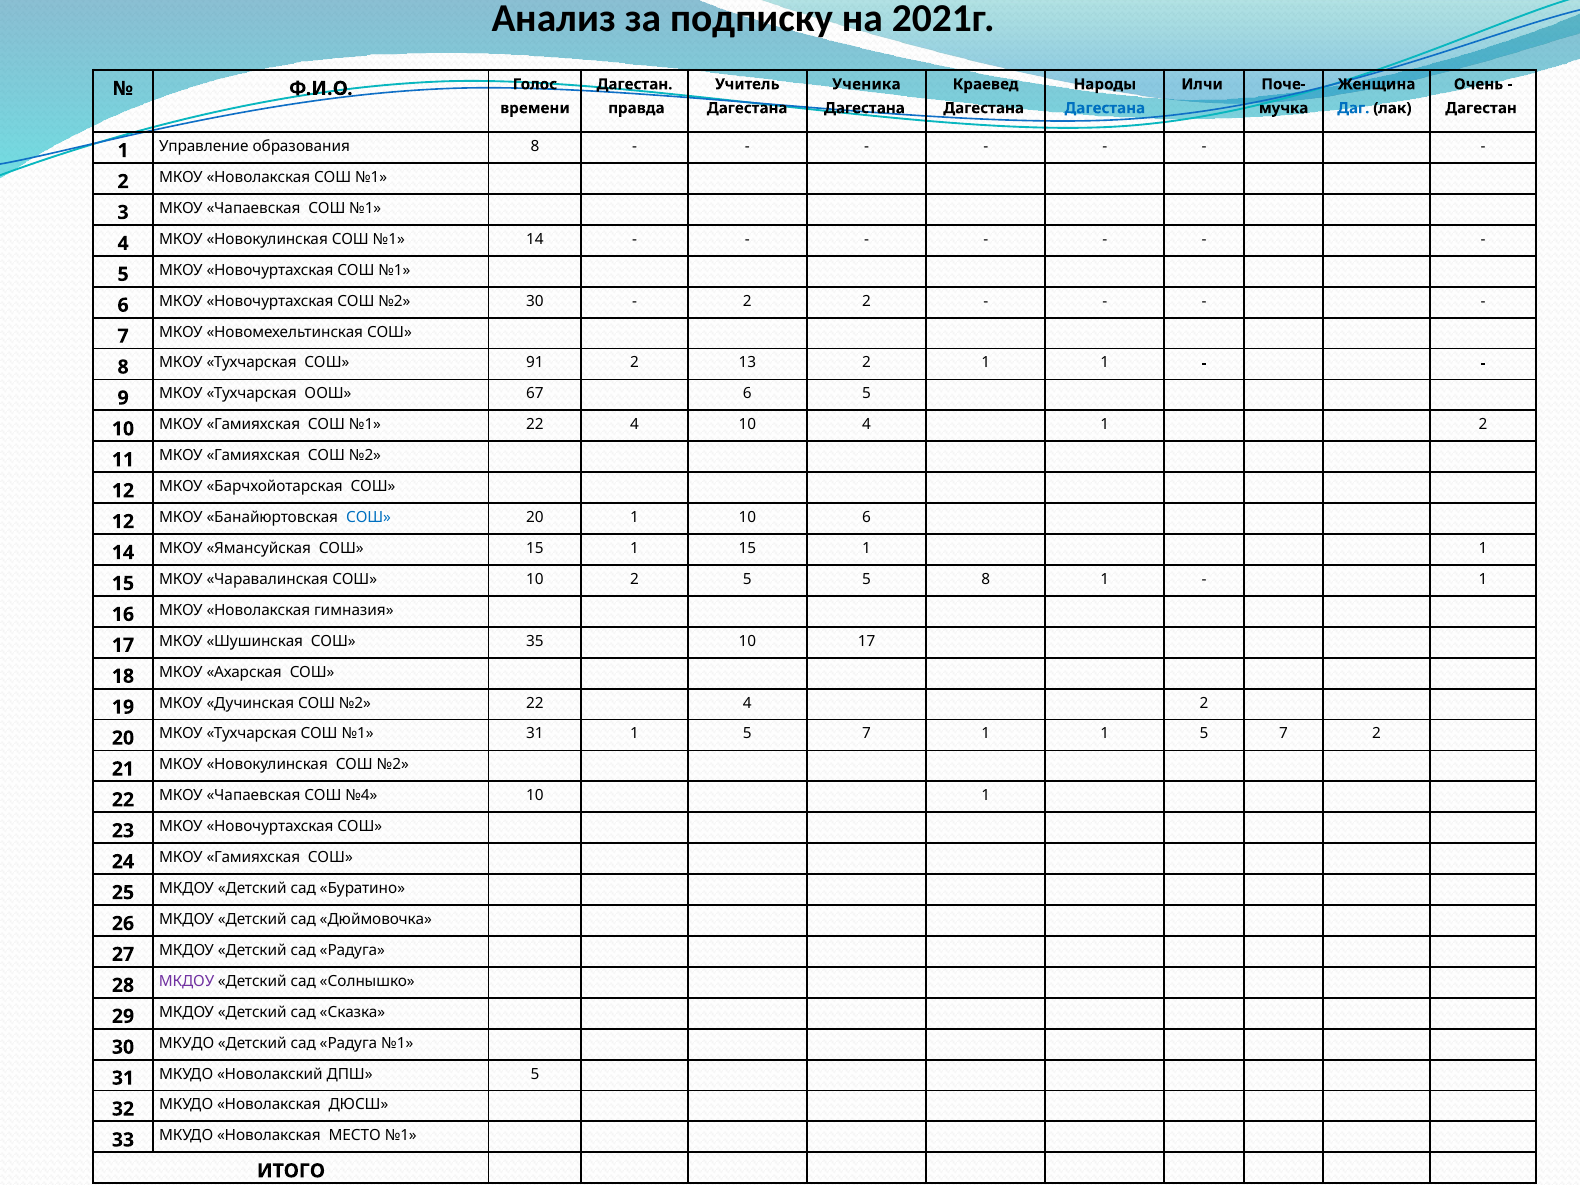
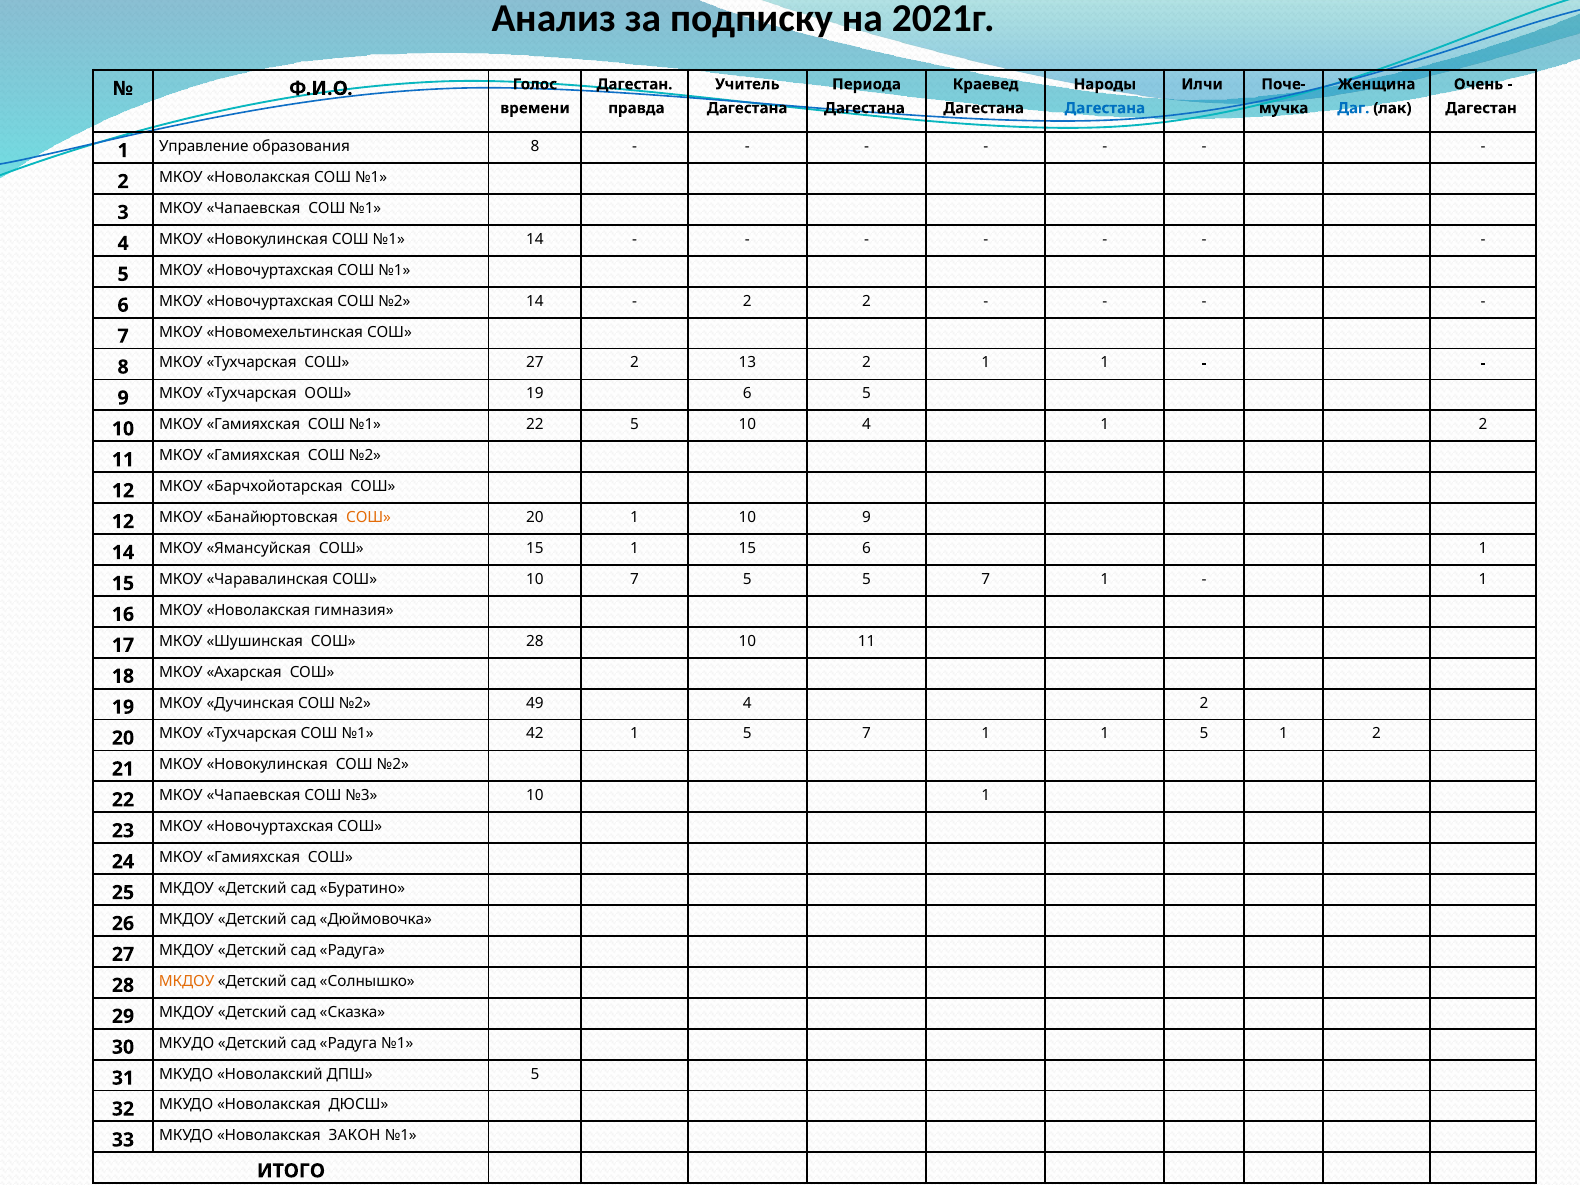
Ученика: Ученика -> Периода (867, 84)
№2 30: 30 -> 14 (535, 301)
СОШ 91: 91 -> 27 (535, 363)
ООШ 67: 67 -> 19 (535, 394)
№1 22 4: 4 -> 5 (634, 425)
СОШ colour: blue -> orange (368, 517)
10 6: 6 -> 9 (866, 517)
1 15 1: 1 -> 6 (866, 548)
10 2: 2 -> 7 (634, 579)
5 5 8: 8 -> 7 (986, 579)
СОШ 35: 35 -> 28 (535, 641)
10 17: 17 -> 11 (867, 641)
Дучинская СОШ №2 22: 22 -> 49 (535, 703)
СОШ №1 31: 31 -> 42 (535, 734)
1 1 5 7: 7 -> 1 (1284, 734)
№4: №4 -> №3 (361, 796)
МКДОУ colour: purple -> orange (187, 981)
МЕСТО: МЕСТО -> ЗАКОН (355, 1136)
